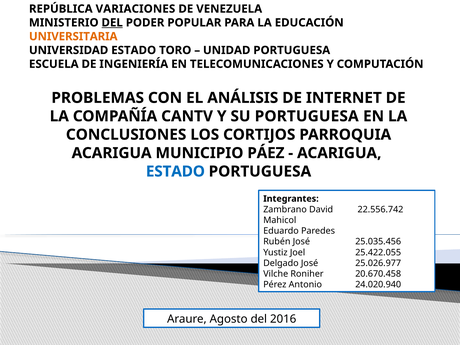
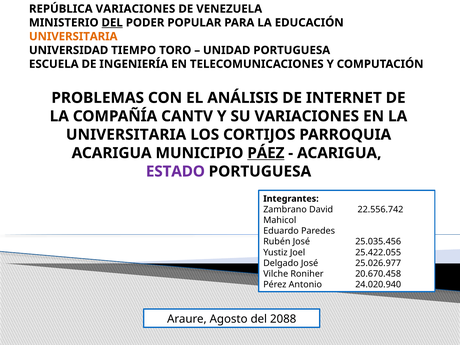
UNIVERSIDAD ESTADO: ESTADO -> TIEMPO (134, 50)
SU PORTUGUESA: PORTUGUESA -> VARIACIONES (307, 116)
CONCLUSIONES: CONCLUSIONES -> UNIVERSITARIA (126, 135)
PÁEZ underline: none -> present (266, 153)
ESTADO colour: blue -> purple (175, 171)
2016: 2016 -> 2088 (283, 319)
